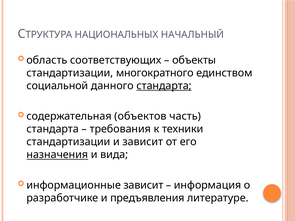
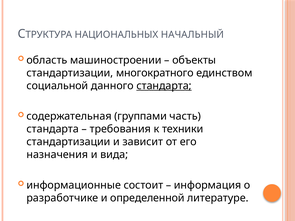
соответствующих: соответствующих -> машиностроении (116, 60)
объектов: объектов -> группами (141, 116)
назначения underline: present -> none (57, 155)
информационные зависит: зависит -> состоит (143, 185)
предъявления: предъявления -> определенной (147, 198)
